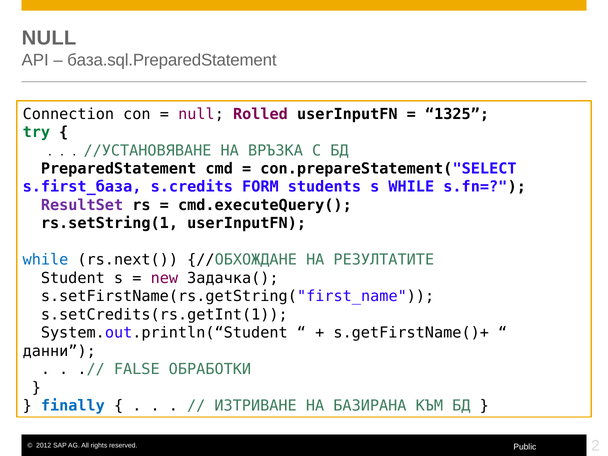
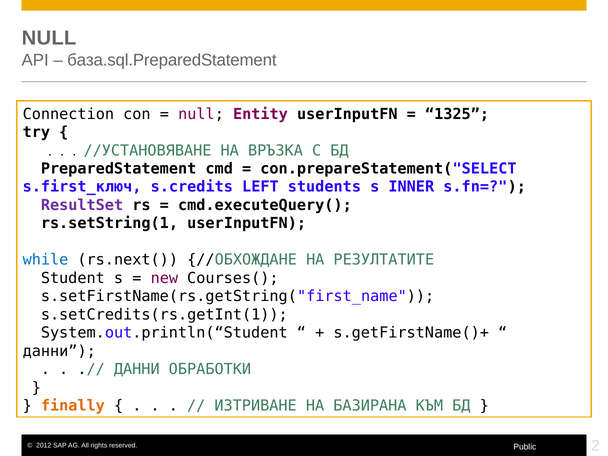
Rolled: Rolled -> Entity (260, 114)
try colour: green -> black (36, 132)
s.first_база: s.first_база -> s.first_ключ (82, 187)
FORM: FORM -> LEFT (260, 187)
s WHILE: WHILE -> INNER (411, 187)
Задачка(: Задачка( -> Courses( (233, 278)
FALSE: FALSE -> ДАННИ (137, 369)
finally colour: blue -> orange (73, 406)
